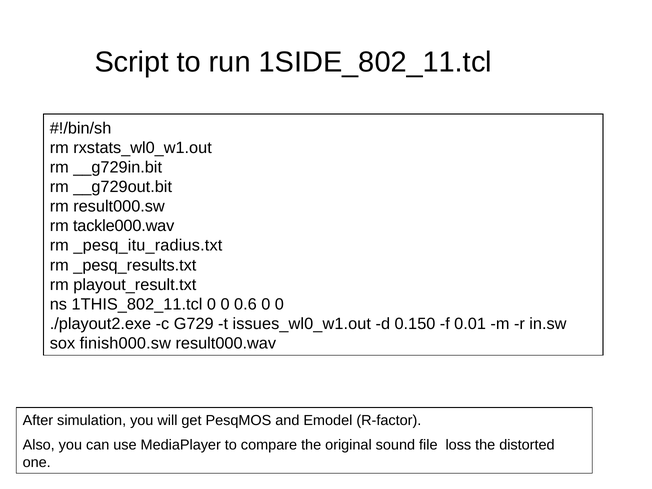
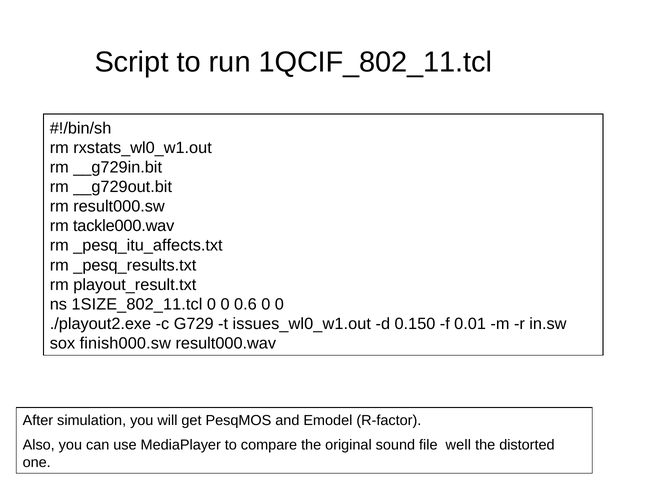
1SIDE_802_11.tcl: 1SIDE_802_11.tcl -> 1QCIF_802_11.tcl (375, 62)
_pesq_itu_radius.txt: _pesq_itu_radius.txt -> _pesq_itu_affects.txt (148, 246)
1THIS_802_11.tcl: 1THIS_802_11.tcl -> 1SIZE_802_11.tcl (137, 304)
loss: loss -> well (458, 445)
